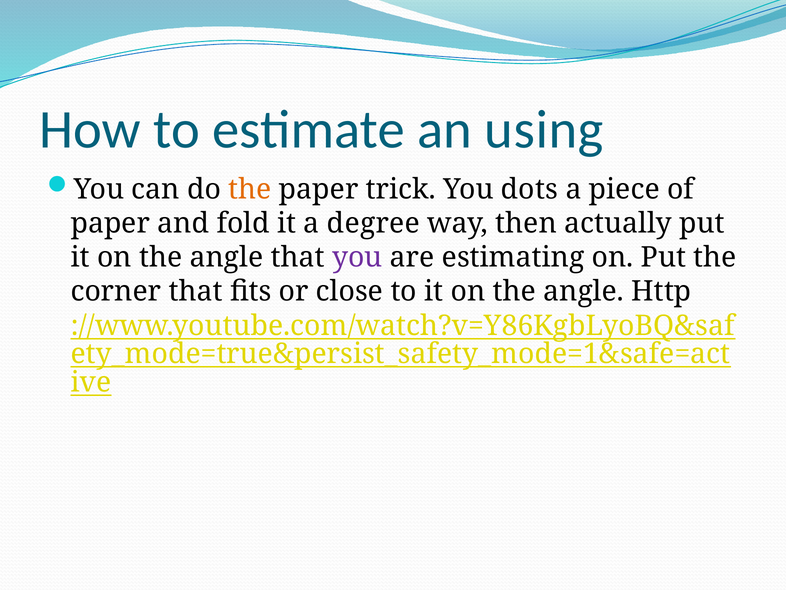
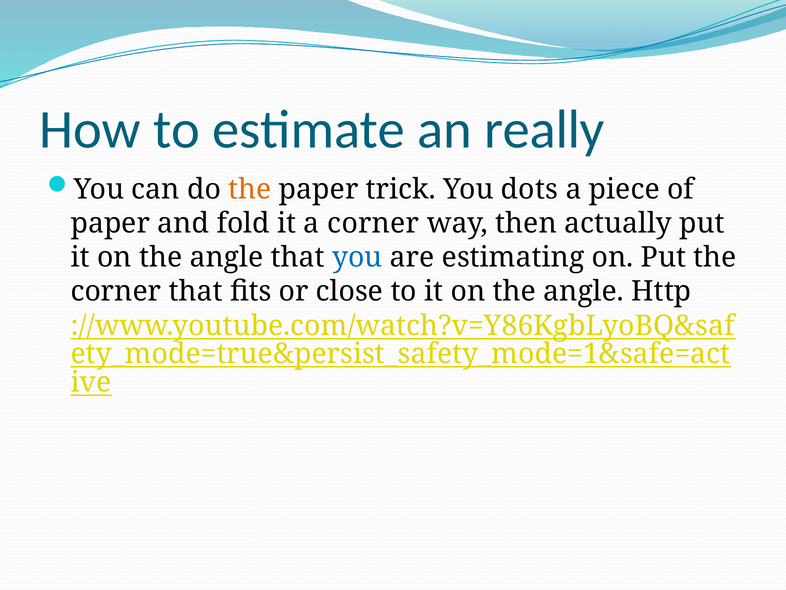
using: using -> really (544, 130)
a degree: degree -> corner (373, 223)
you colour: purple -> blue (357, 257)
